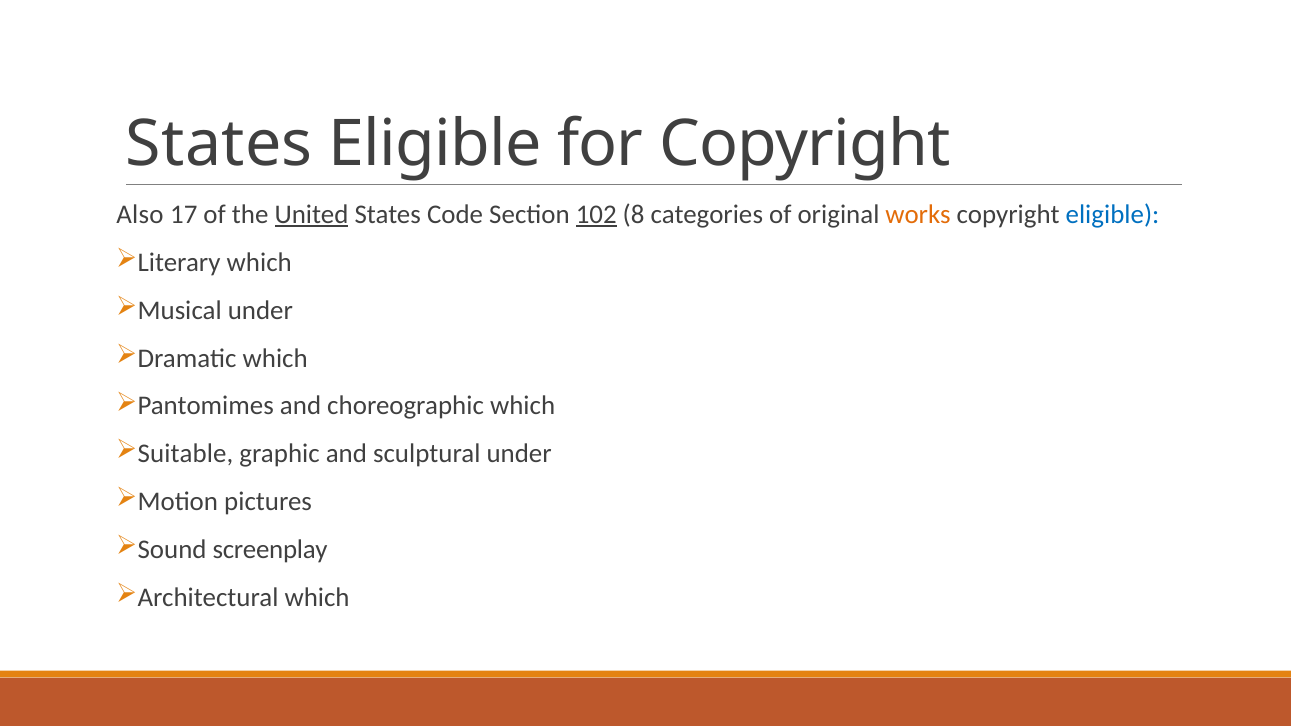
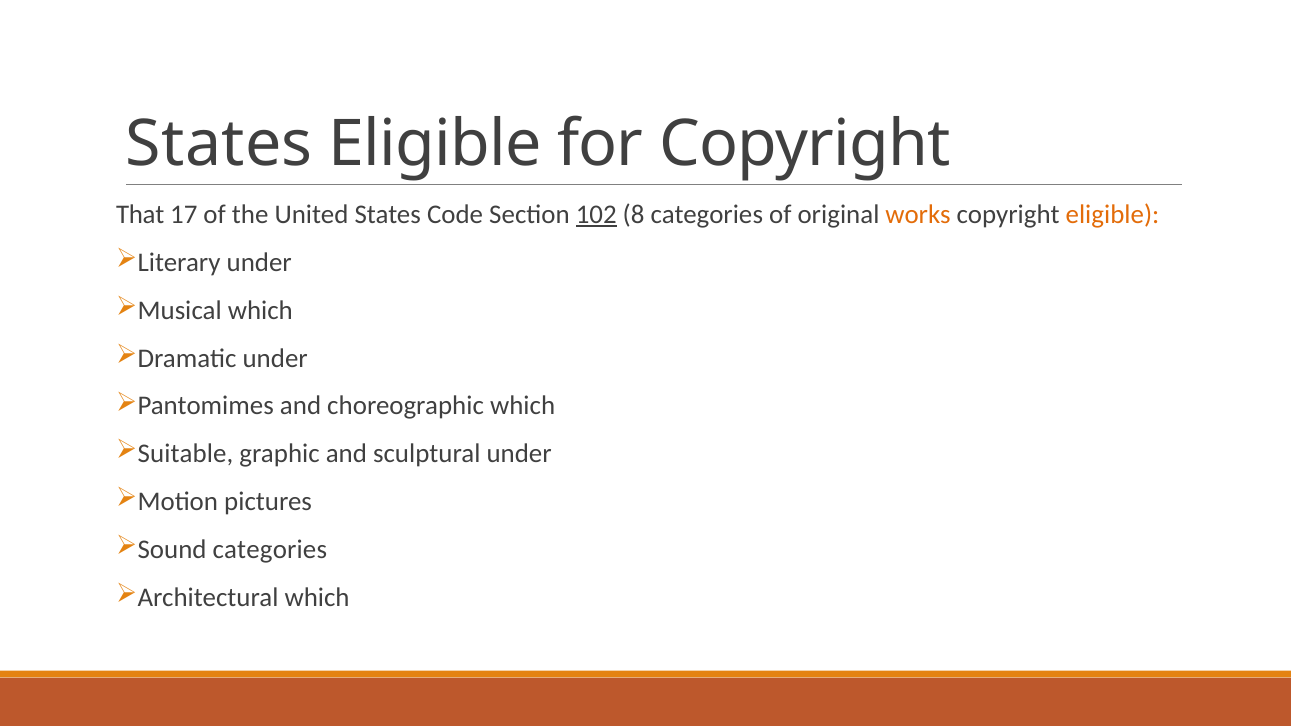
Also: Also -> That (140, 215)
United underline: present -> none (312, 215)
eligible colour: blue -> orange (1112, 215)
Literary which: which -> under (259, 263)
Musical under: under -> which (260, 310)
Dramatic which: which -> under (275, 358)
Sound screenplay: screenplay -> categories (270, 550)
